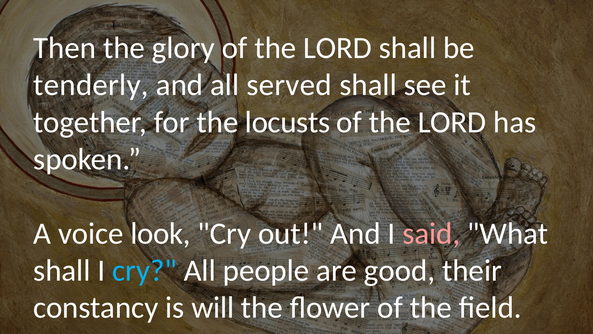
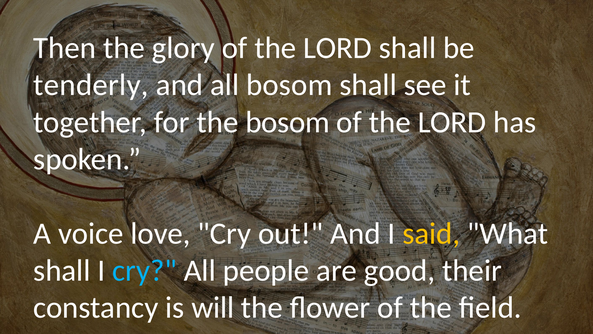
all served: served -> bosom (289, 85)
the locusts: locusts -> bosom (288, 122)
look: look -> love (161, 233)
said colour: pink -> yellow (431, 233)
